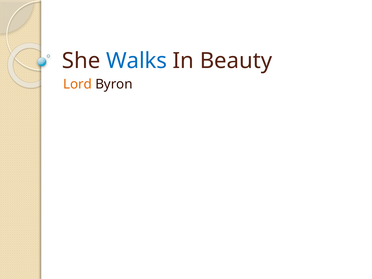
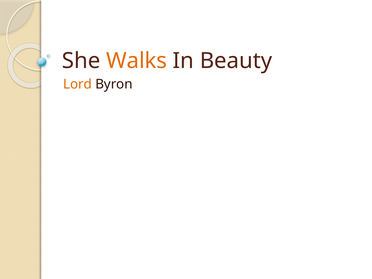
Walks colour: blue -> orange (137, 61)
